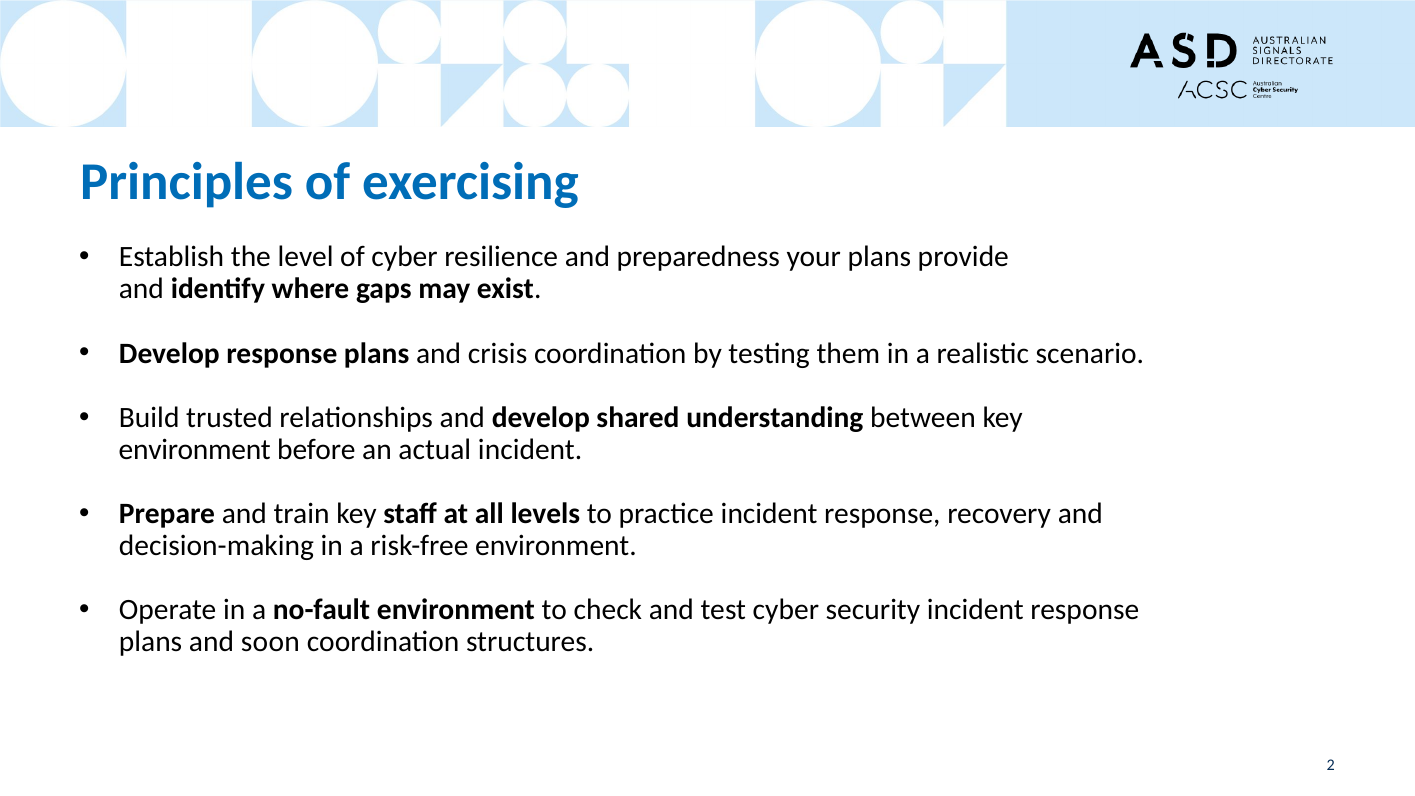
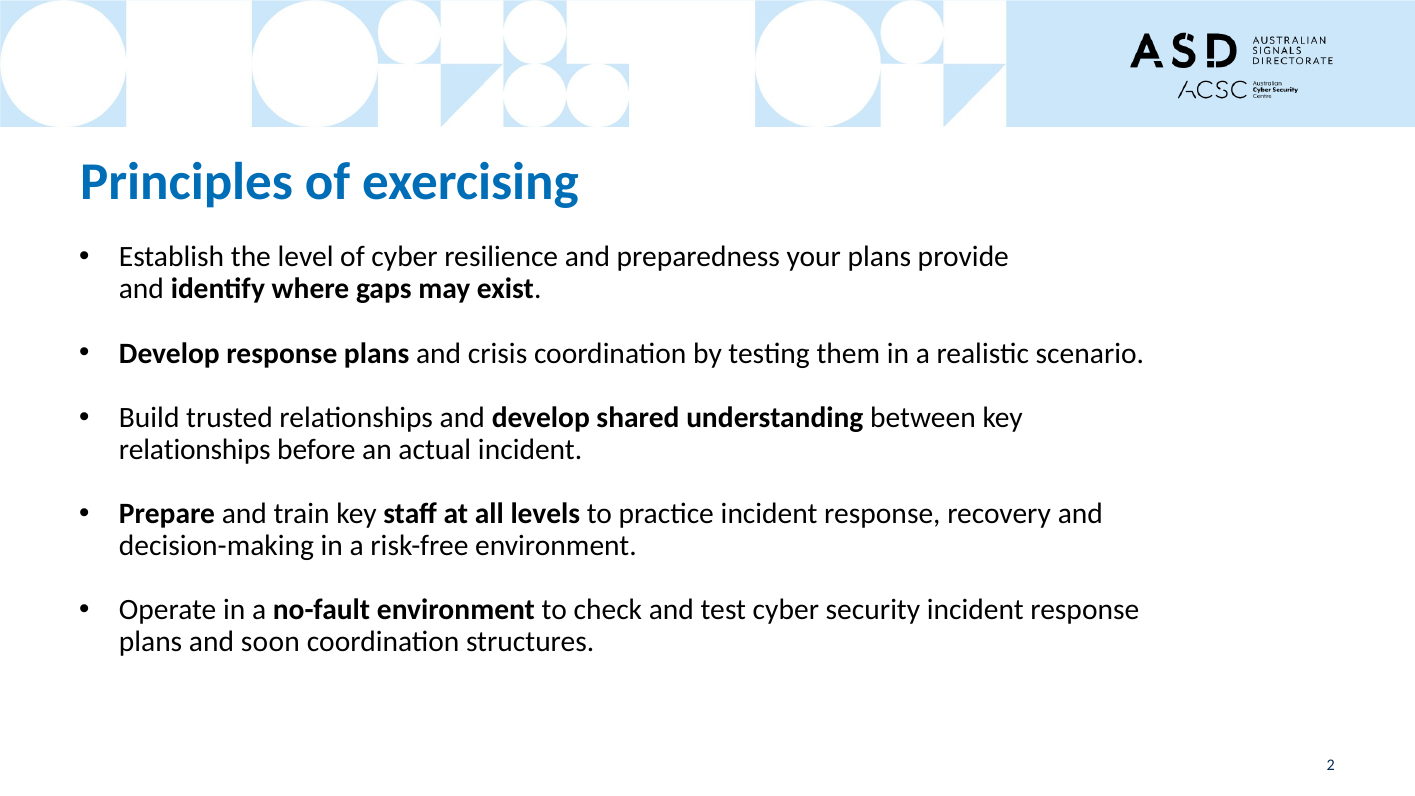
environment: environment -> relationships (195, 449)
